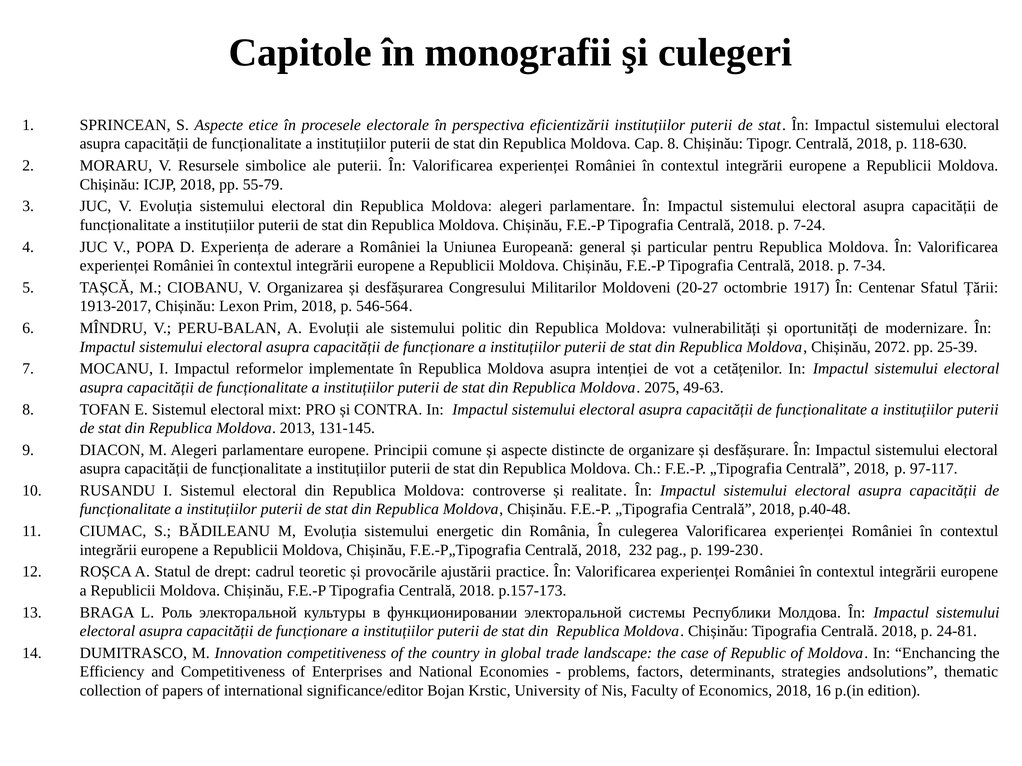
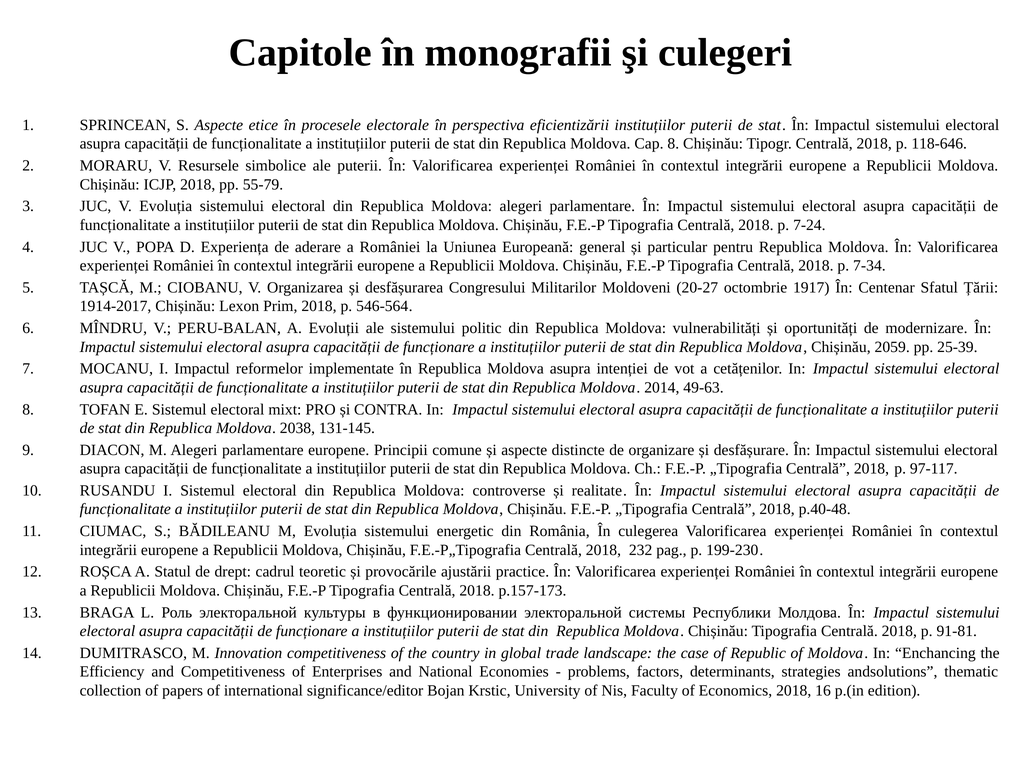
118-630: 118-630 -> 118-646 (939, 144)
1913-2017: 1913-2017 -> 1914-2017 (116, 306)
2072: 2072 -> 2059 (892, 347)
2075: 2075 -> 2014 (662, 388)
2013: 2013 -> 2038 (297, 428)
24-81: 24-81 -> 91-81 (957, 632)
